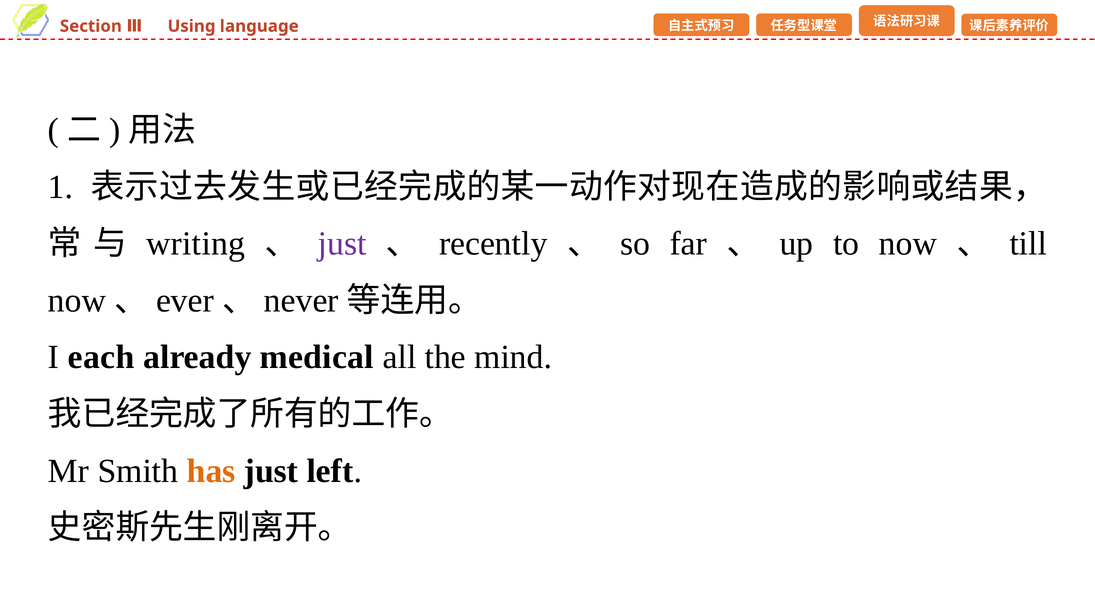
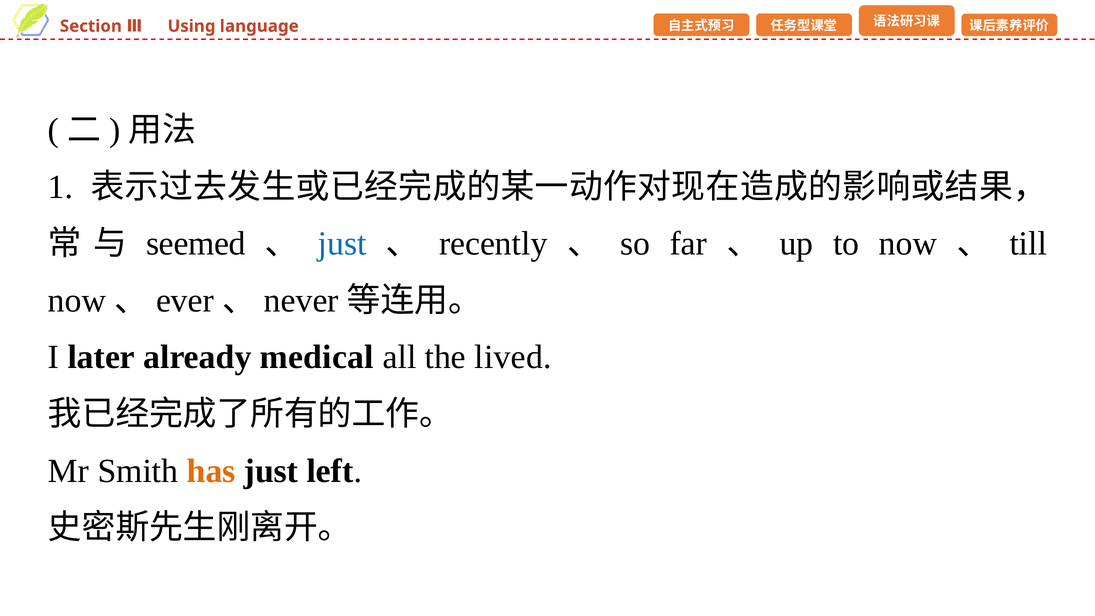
writing: writing -> seemed (196, 244)
just colour: purple -> blue (342, 244)
each: each -> later (101, 357)
mind: mind -> lived (513, 357)
